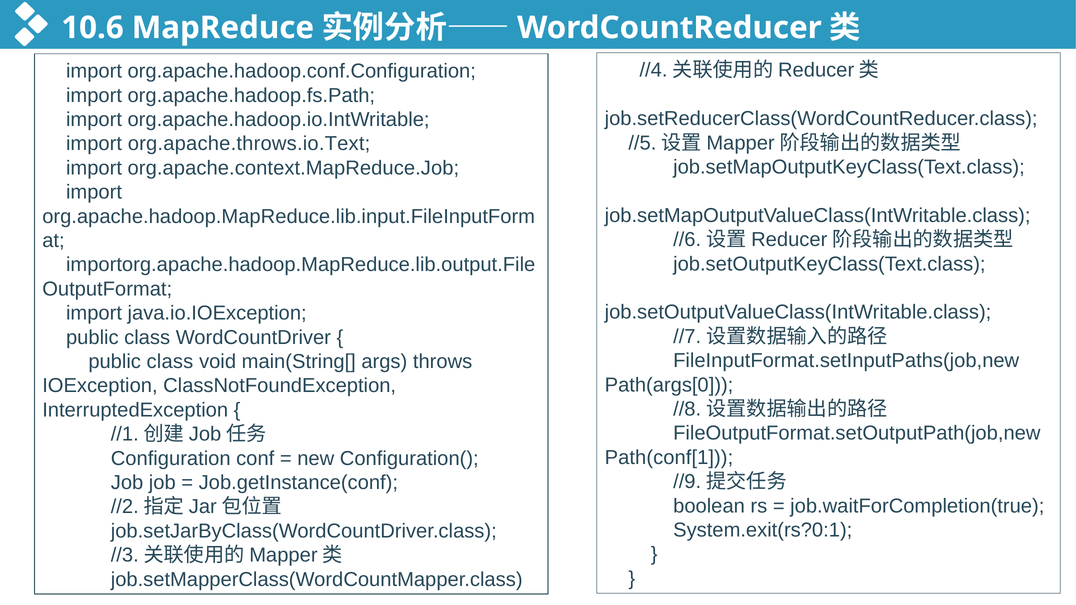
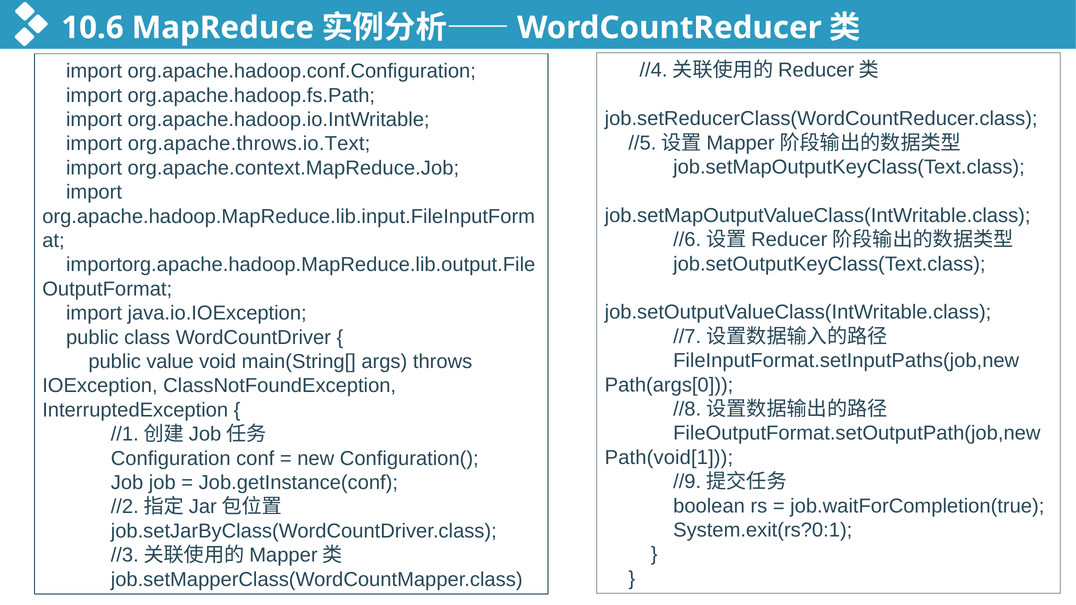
class: class -> value (170, 362)
Path(conf[1: Path(conf[1 -> Path(void[1 (669, 457)
